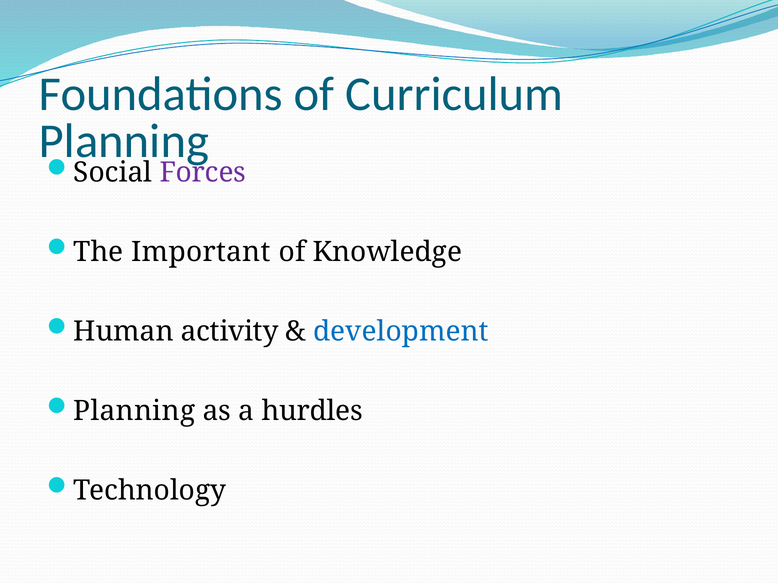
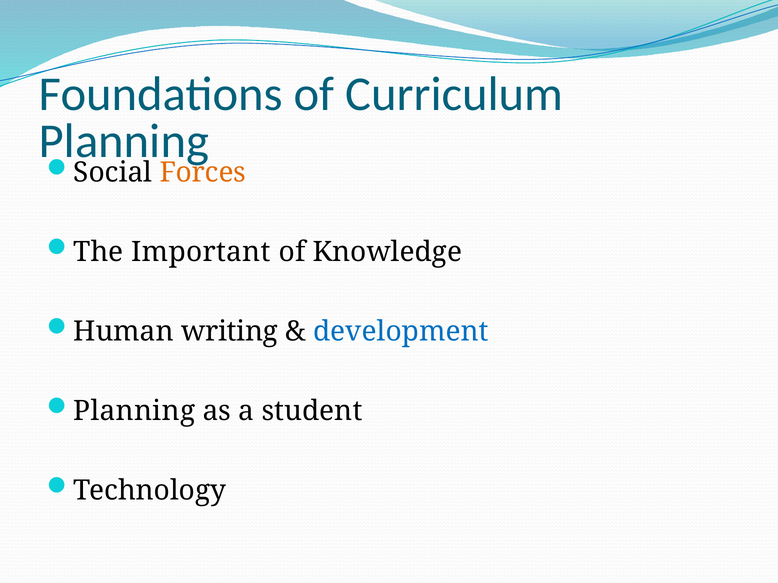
Forces colour: purple -> orange (203, 173)
activity: activity -> writing (230, 332)
hurdles: hurdles -> student (312, 411)
